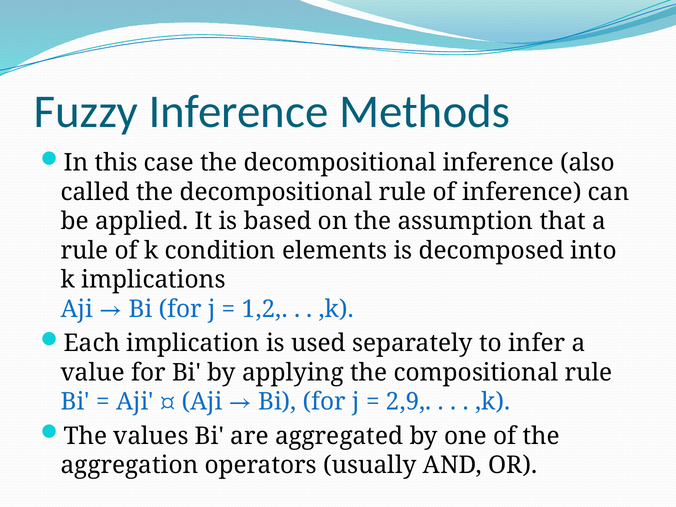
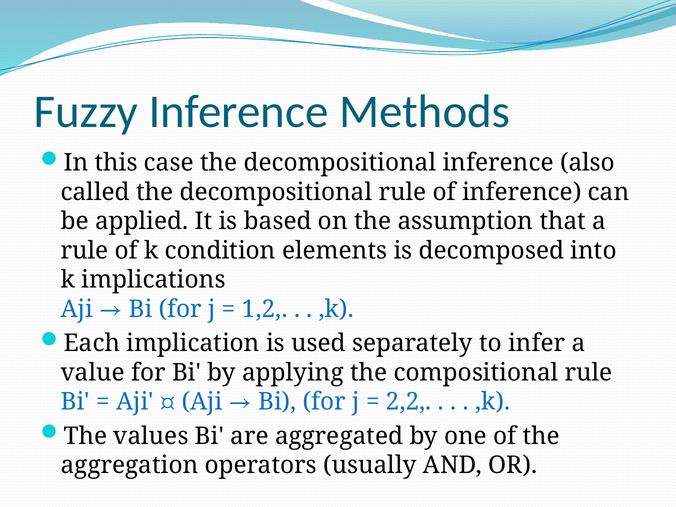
2,9: 2,9 -> 2,2 (409, 402)
